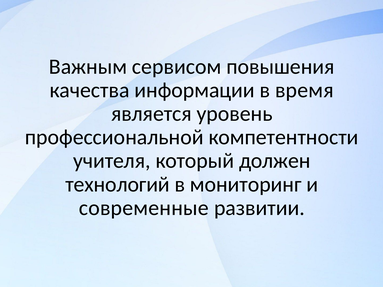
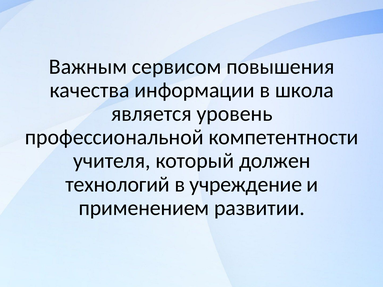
время: время -> школа (304, 90)
мониторинг: мониторинг -> учреждение (246, 185)
современные: современные -> применением (144, 208)
